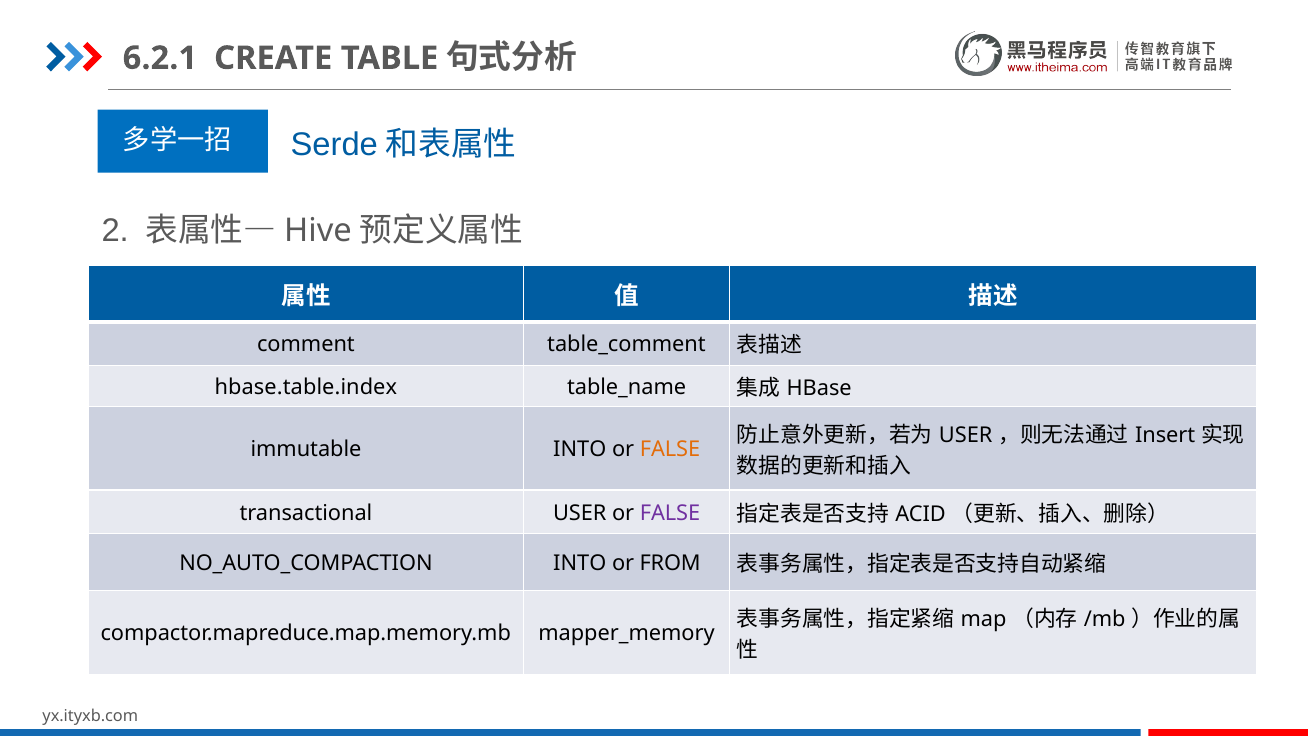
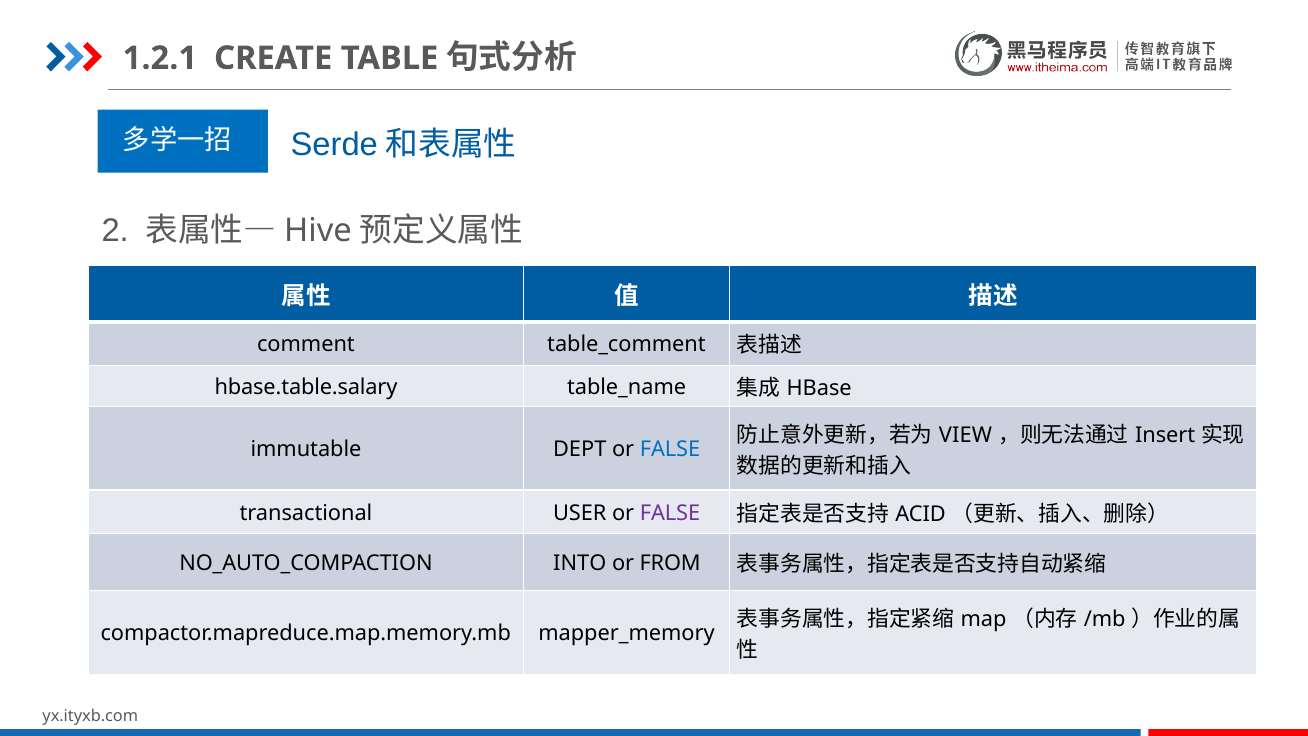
6.2.1: 6.2.1 -> 1.2.1 (160, 58)
hbase.table.index: hbase.table.index -> hbase.table.salary (306, 387)
USER: USER -> VIEW (966, 435)
immutable INTO: INTO -> DEPT (580, 450)
FALSE colour: orange -> blue (670, 450)
